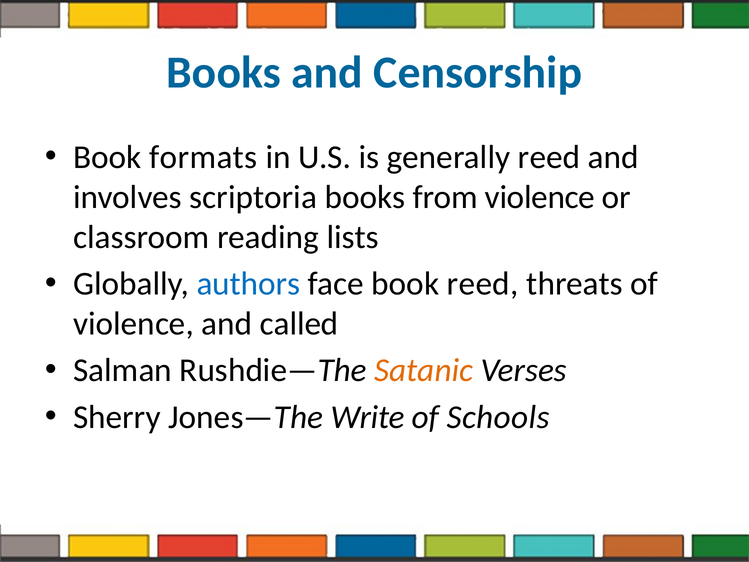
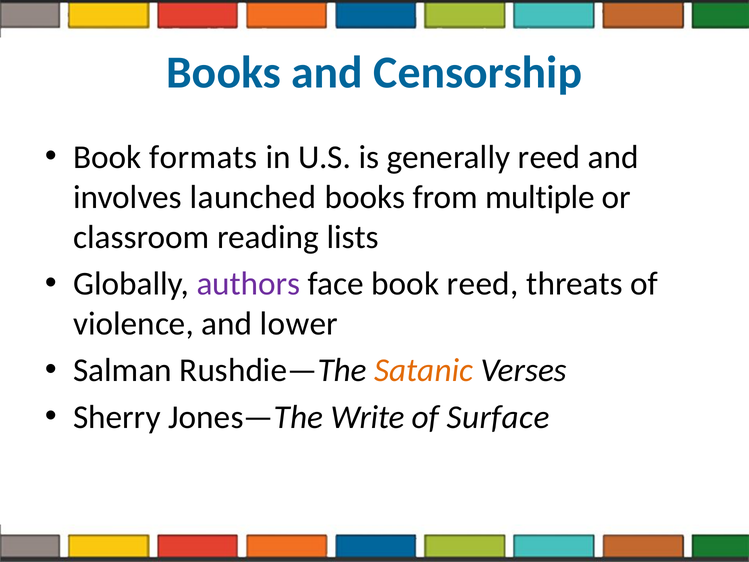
scriptoria: scriptoria -> launched (253, 197)
from violence: violence -> multiple (540, 197)
authors colour: blue -> purple (248, 284)
called: called -> lower (299, 324)
Schools: Schools -> Surface (498, 417)
